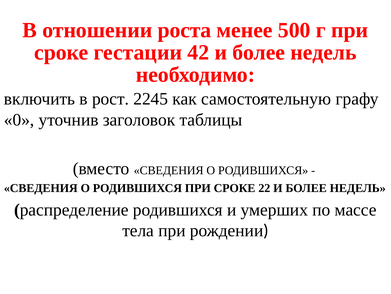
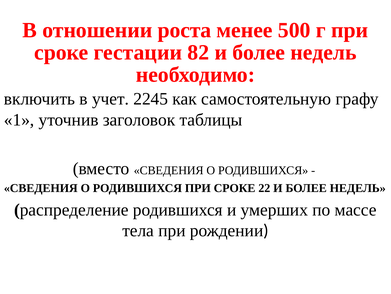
42: 42 -> 82 (198, 52)
рост: рост -> учет (111, 99)
0: 0 -> 1 (19, 120)
